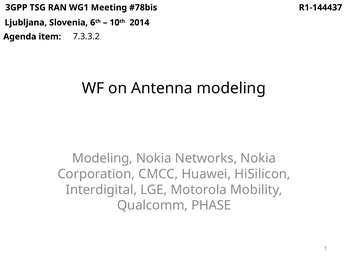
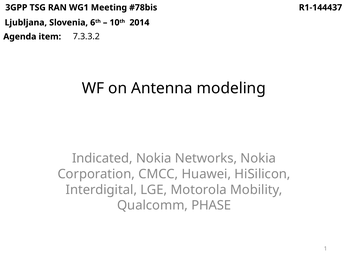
Modeling: Modeling -> Indicated (102, 158)
